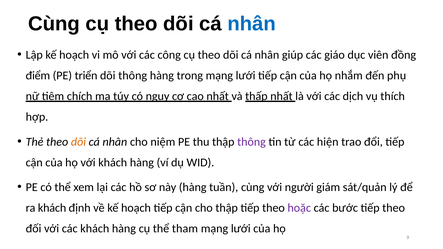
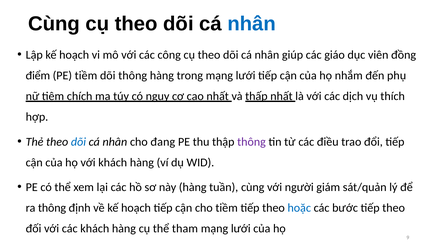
PE triển: triển -> tiềm (86, 76)
dõi colour: orange -> blue (78, 142)
niệm: niệm -> đang (163, 142)
hiện: hiện -> điều (328, 142)
ra khách: khách -> thông (52, 208)
cho thập: thập -> tiềm (227, 208)
hoặc colour: purple -> blue (299, 208)
